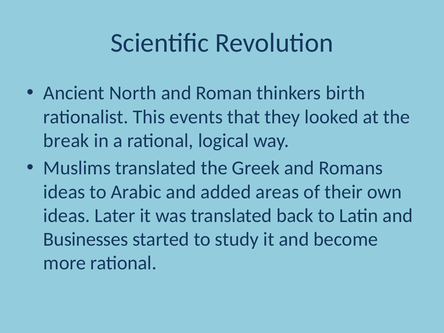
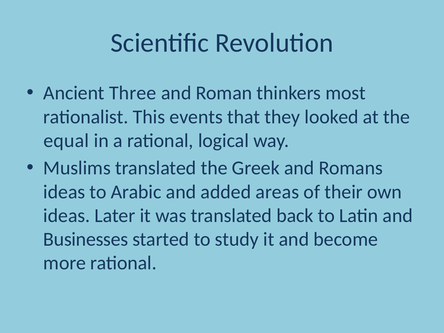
North: North -> Three (133, 93)
birth: birth -> most (346, 93)
break: break -> equal (66, 141)
